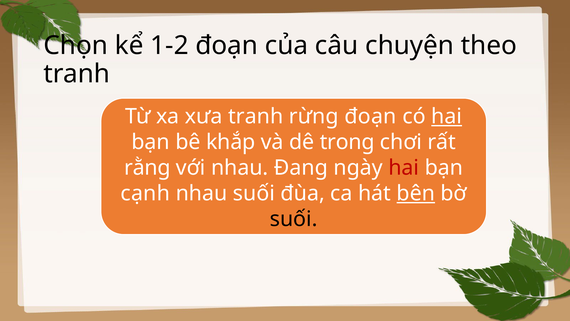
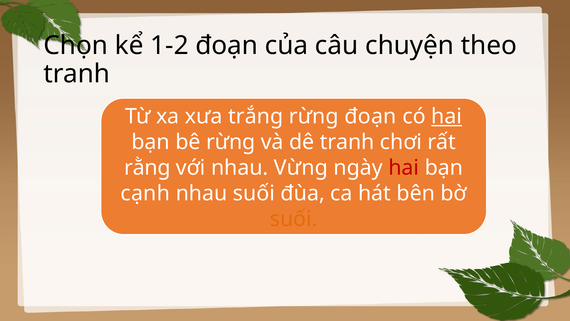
xưa tranh: tranh -> trắng (256, 116)
bê khắp: khắp -> rừng (231, 142)
dê trong: trong -> tranh (347, 142)
Đang: Đang -> Vừng (301, 168)
bên underline: present -> none (416, 193)
suối colour: black -> orange (294, 219)
